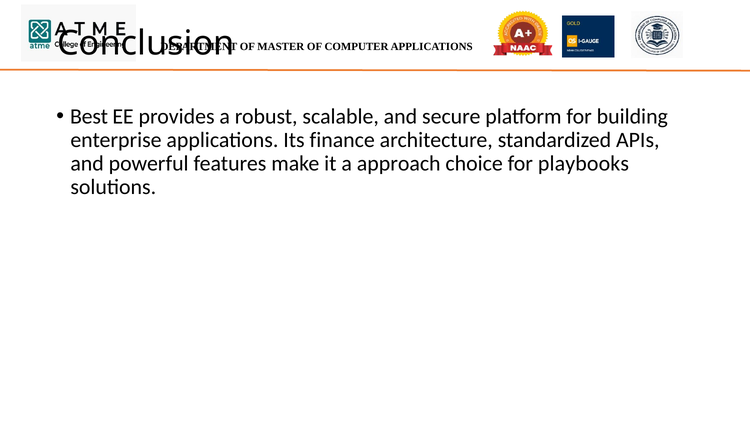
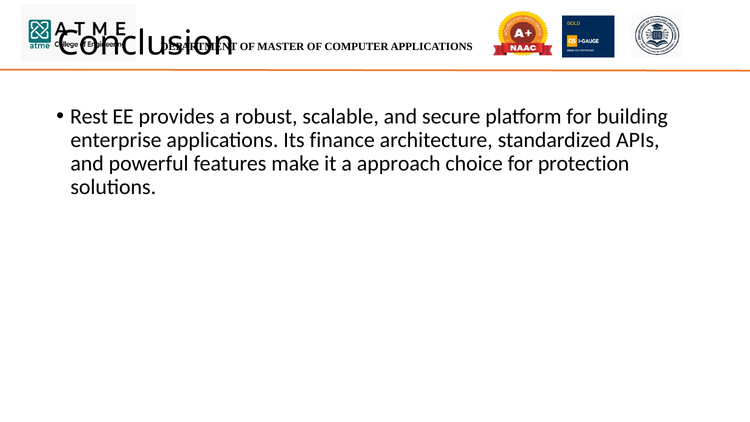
Best: Best -> Rest (89, 116)
playbooks: playbooks -> protection (584, 164)
